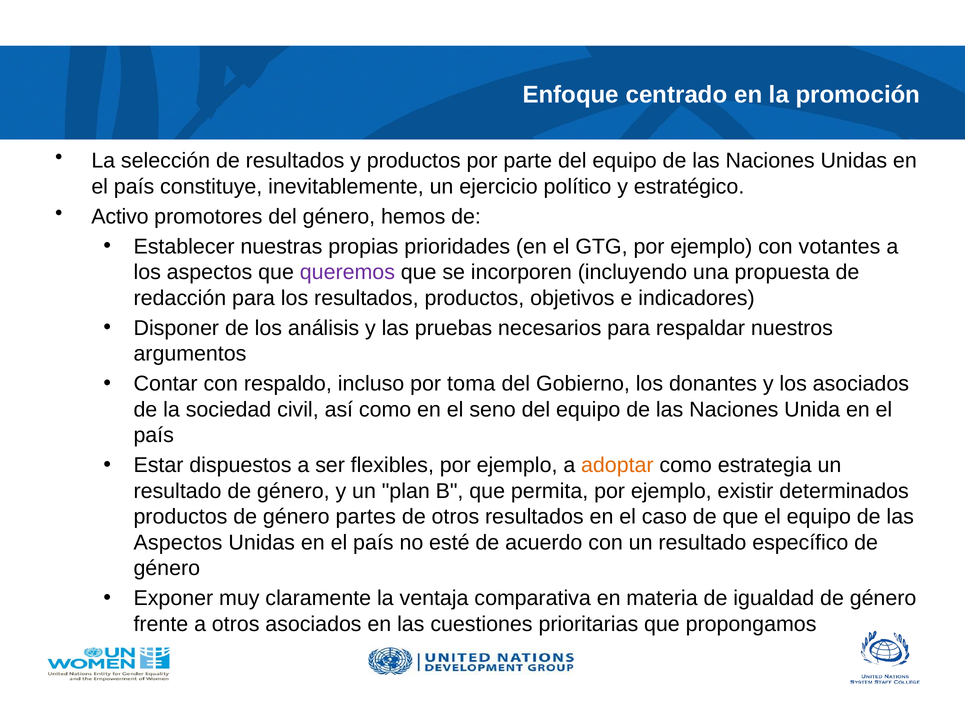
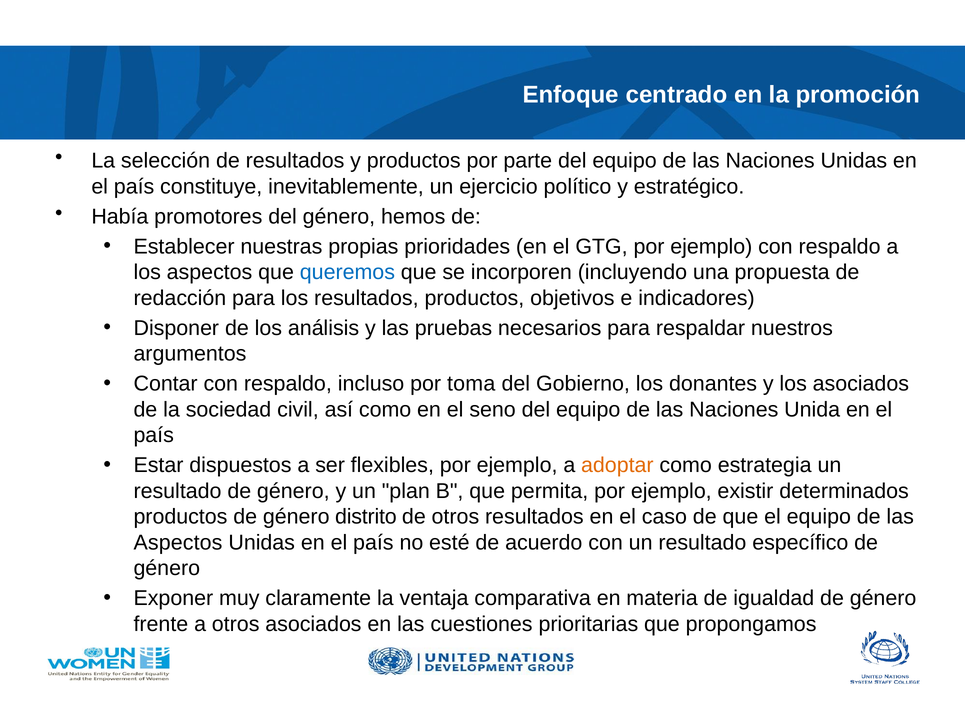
Activo: Activo -> Había (120, 216)
ejemplo con votantes: votantes -> respaldo (840, 246)
queremos colour: purple -> blue (347, 272)
partes: partes -> distrito (366, 517)
